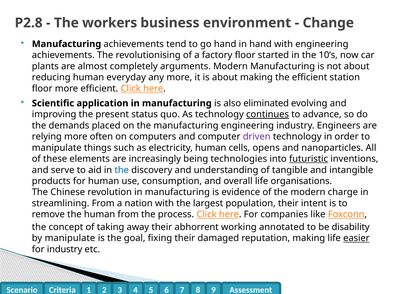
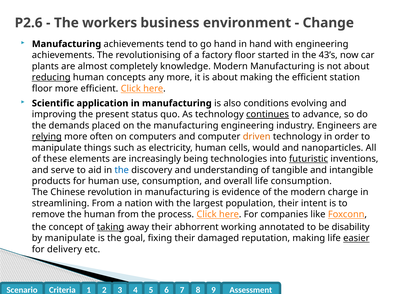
P2.8: P2.8 -> P2.6 (29, 23)
10’s: 10’s -> 43’s (328, 55)
arguments: arguments -> knowledge (185, 66)
reducing underline: none -> present (51, 78)
everyday: everyday -> concepts (126, 78)
eliminated: eliminated -> conditions (266, 104)
relying underline: none -> present (47, 137)
driven colour: purple -> orange (257, 137)
opens: opens -> would (266, 148)
life organisations: organisations -> consumption (301, 182)
taking underline: none -> present (111, 228)
for industry: industry -> delivery (65, 250)
